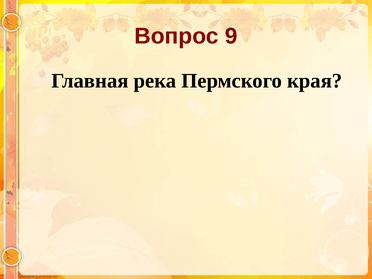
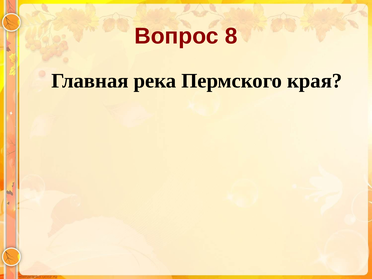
9: 9 -> 8 (231, 36)
